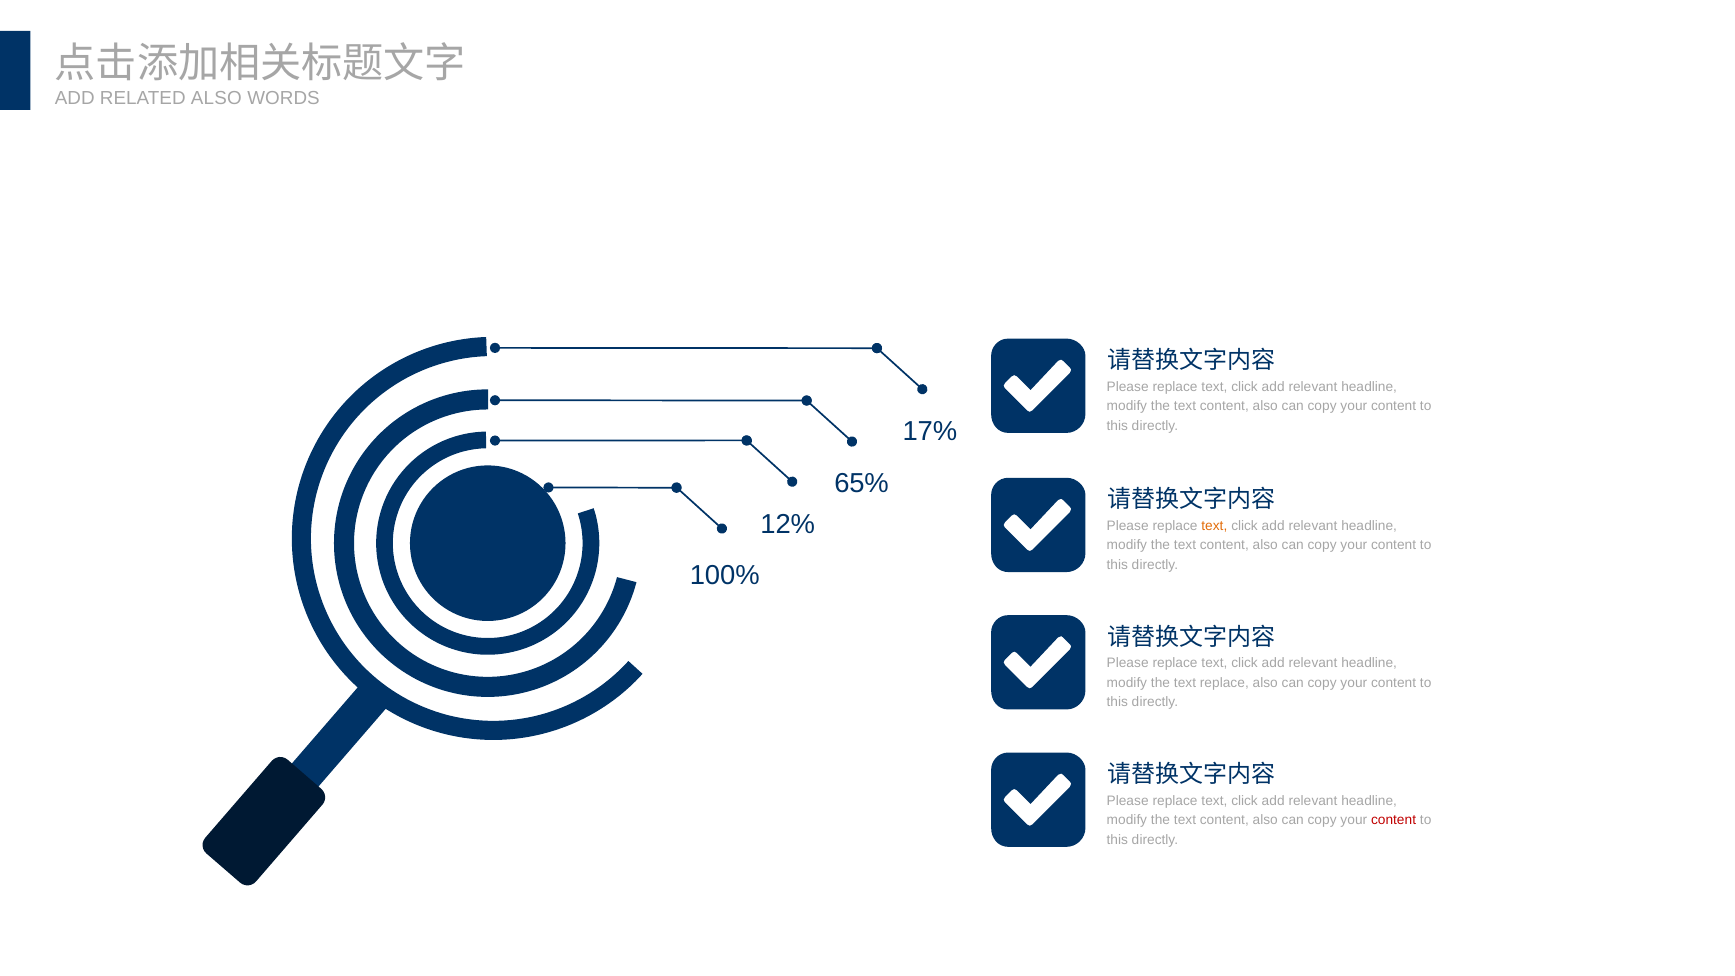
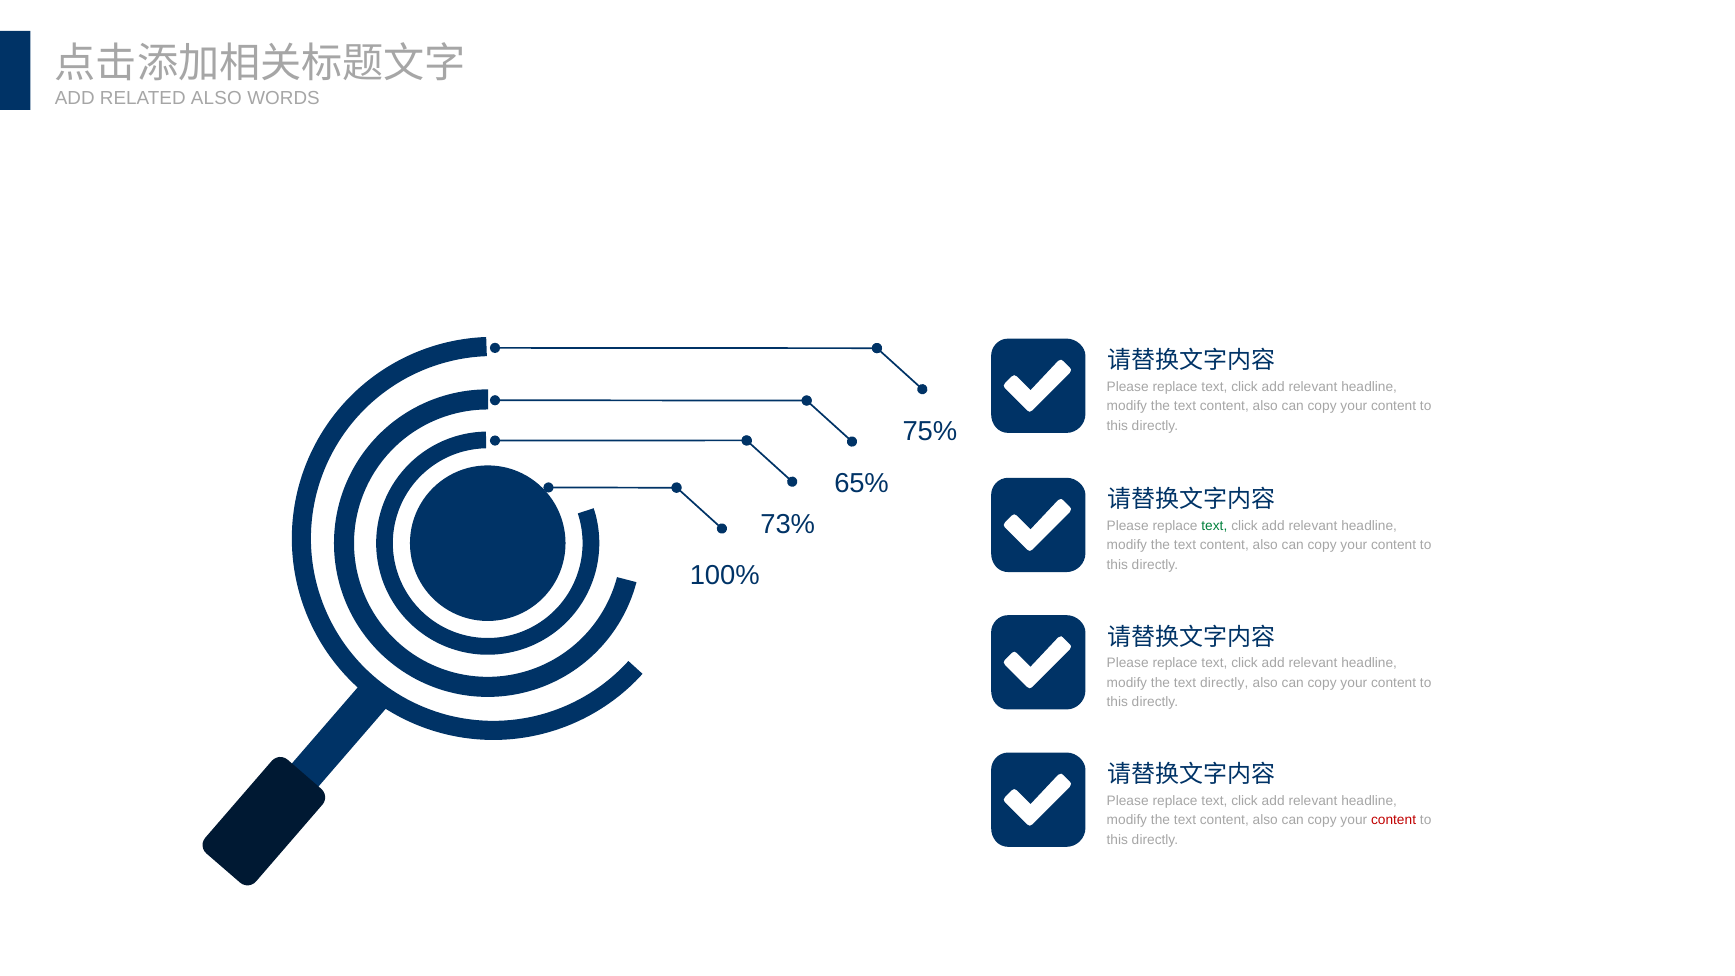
17%: 17% -> 75% (930, 431)
12%: 12% -> 73% (788, 524)
text colour: orange -> green (1214, 526)
text replace: replace -> directly (1224, 683)
